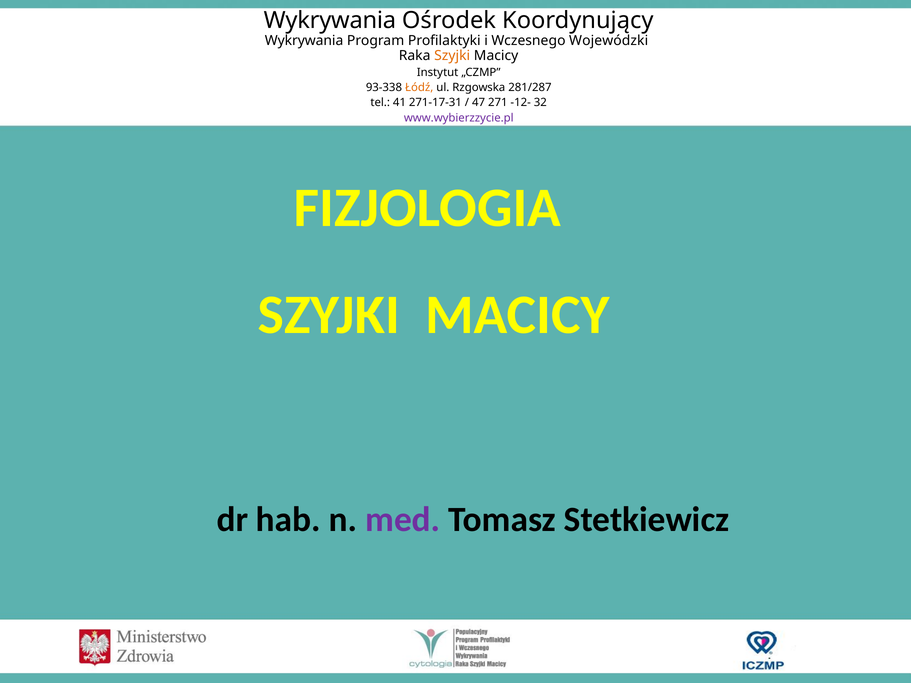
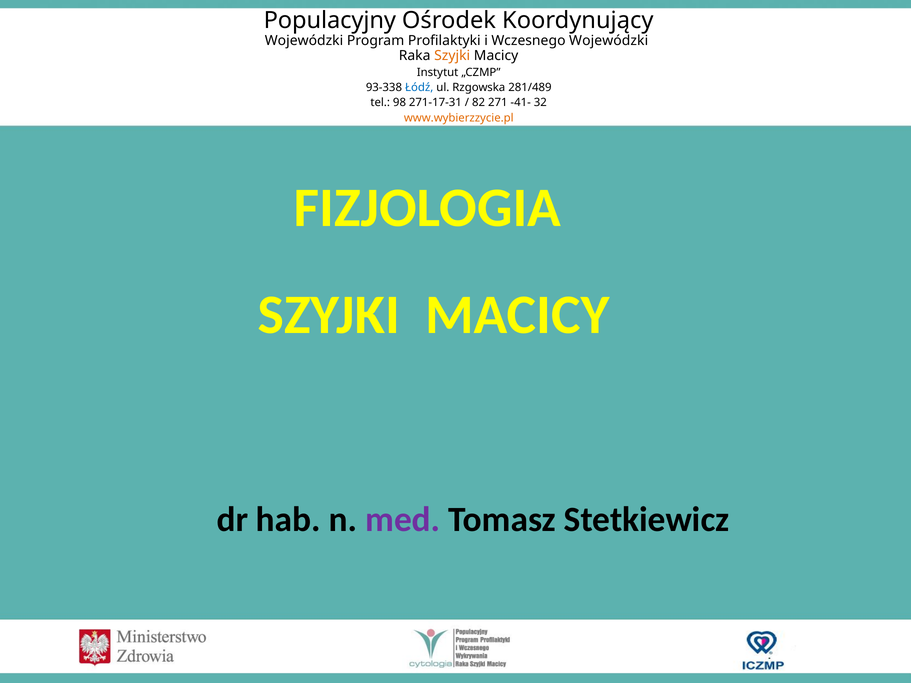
Wykrywania: Wykrywania -> Populacyjny (330, 20)
Wykrywania: Wykrywania -> Wojewódzki (304, 41)
Łódź colour: orange -> blue (419, 87)
281/287: 281/287 -> 281/489 (530, 87)
41: 41 -> 98 (400, 103)
47: 47 -> 82 (479, 103)
-12-: -12- -> -41- (521, 103)
www.wybierzzycie.pl colour: purple -> orange (459, 118)
